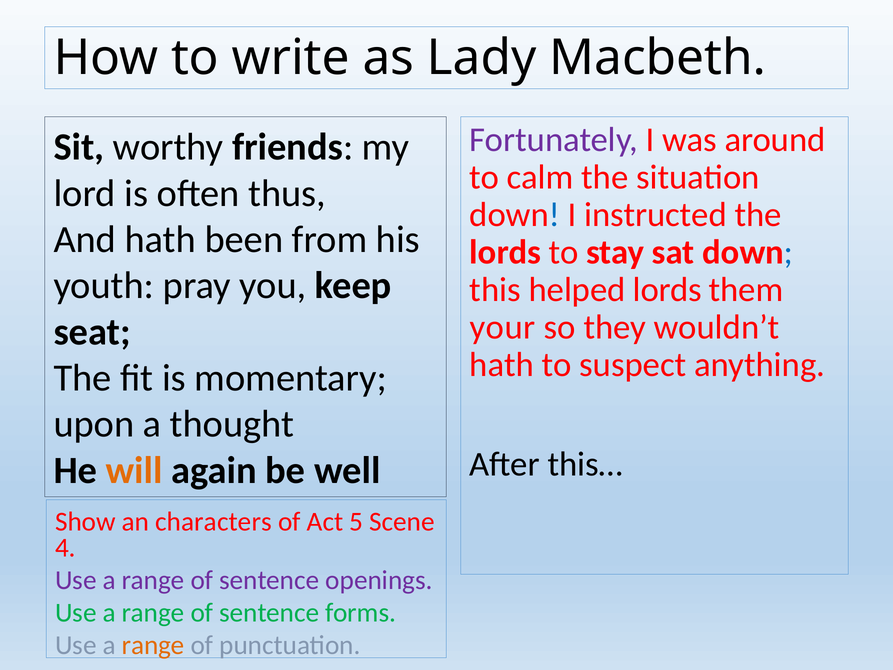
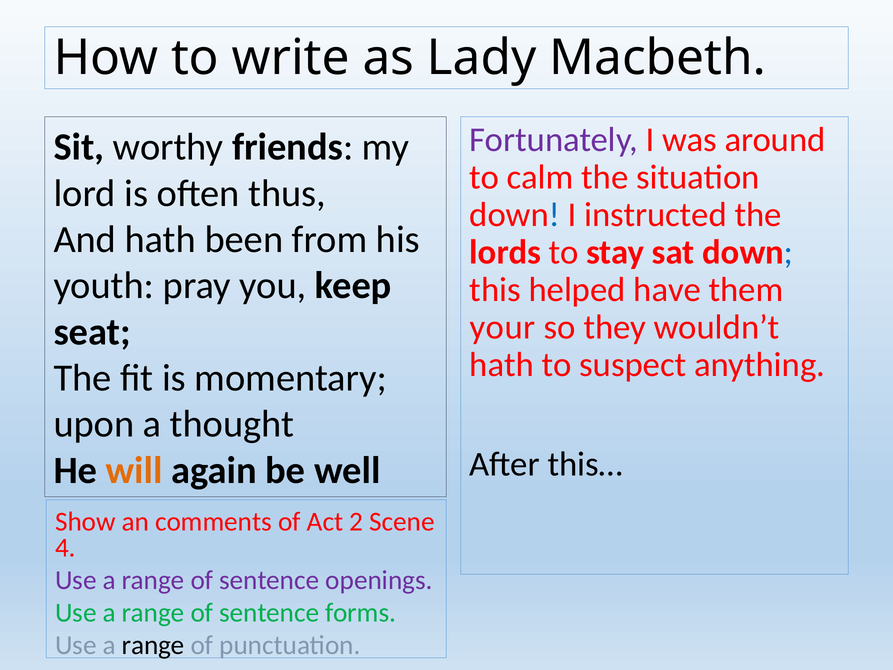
helped lords: lords -> have (667, 290)
characters: characters -> comments (214, 521)
5: 5 -> 2 (356, 521)
range colour: orange -> black (153, 645)
